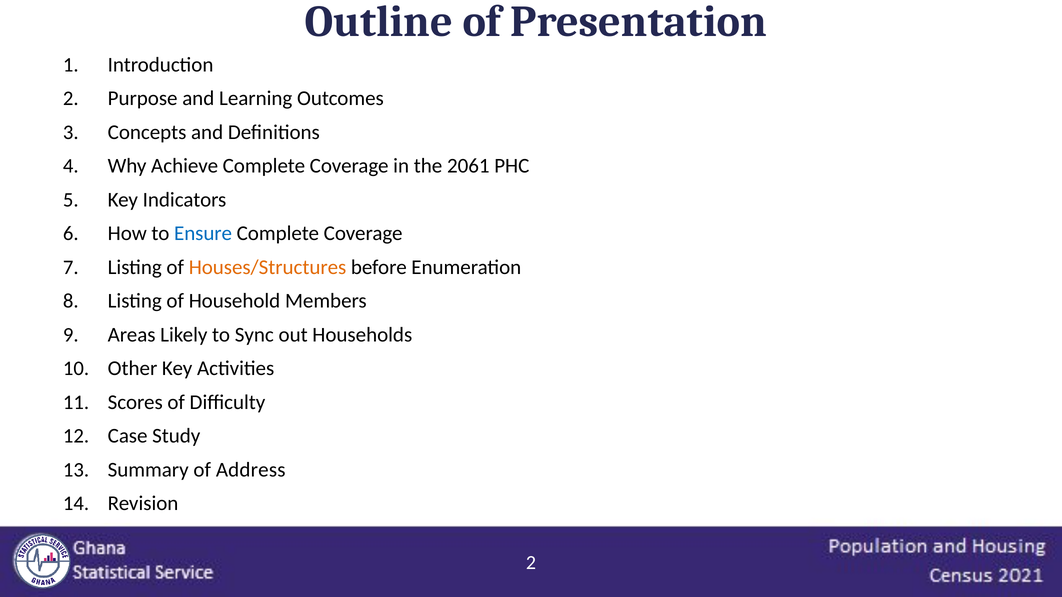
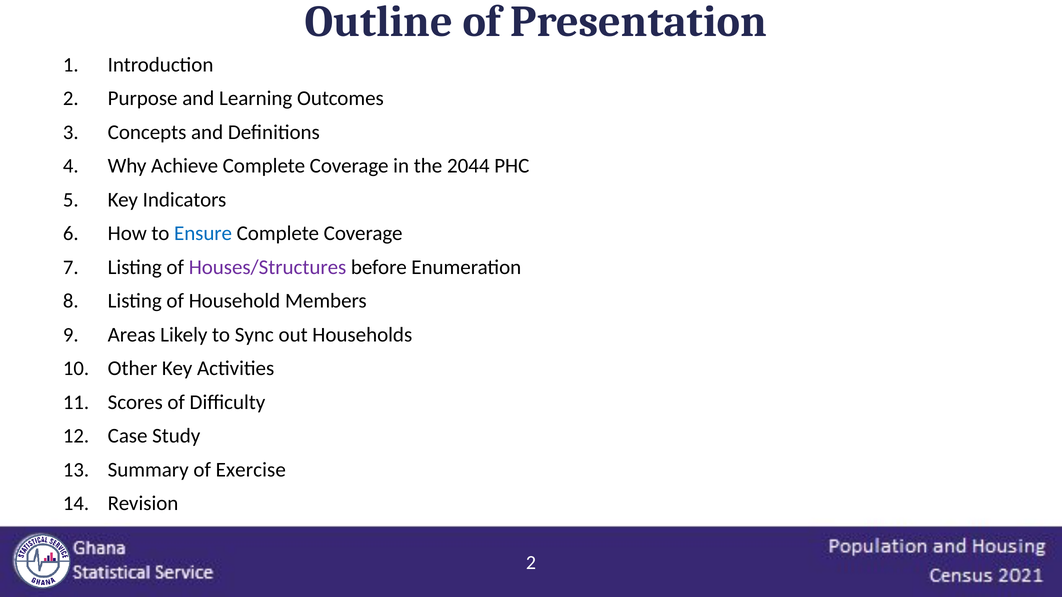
2061: 2061 -> 2044 (468, 166)
Houses/Structures colour: orange -> purple (268, 267)
Address: Address -> Exercise (251, 470)
